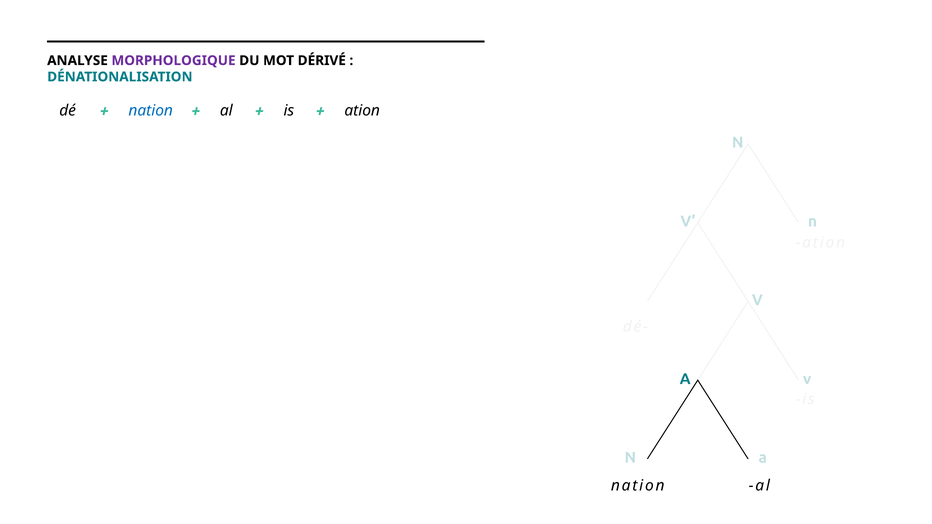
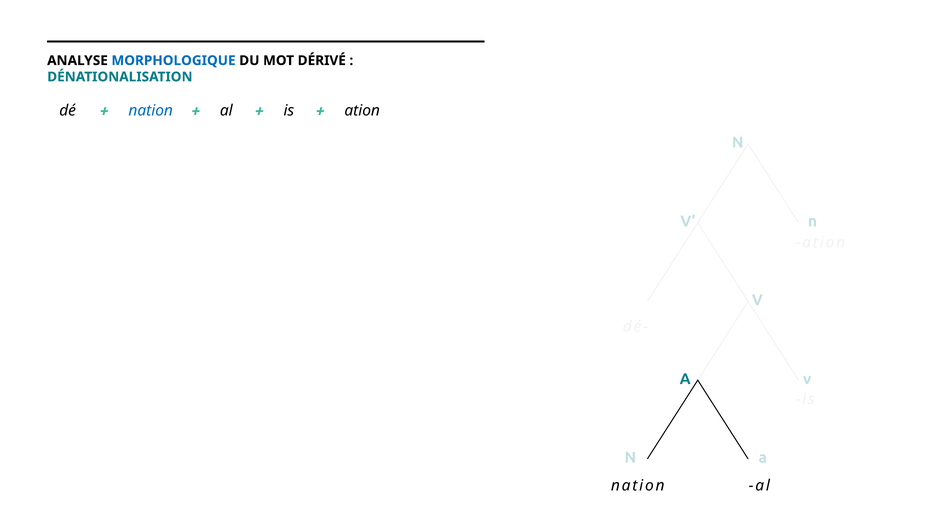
MORPHOLOGIQUE colour: purple -> blue (174, 61)
